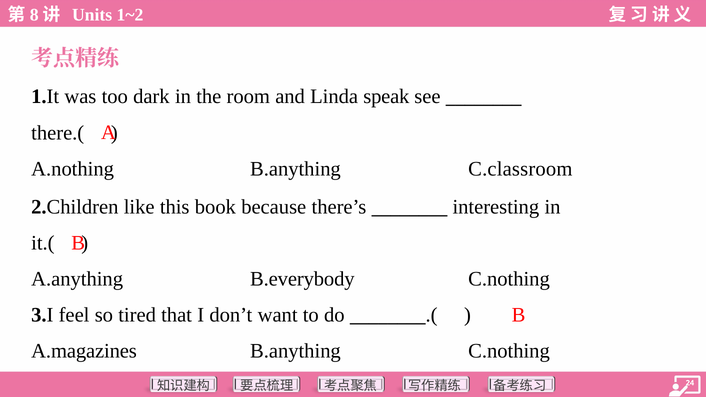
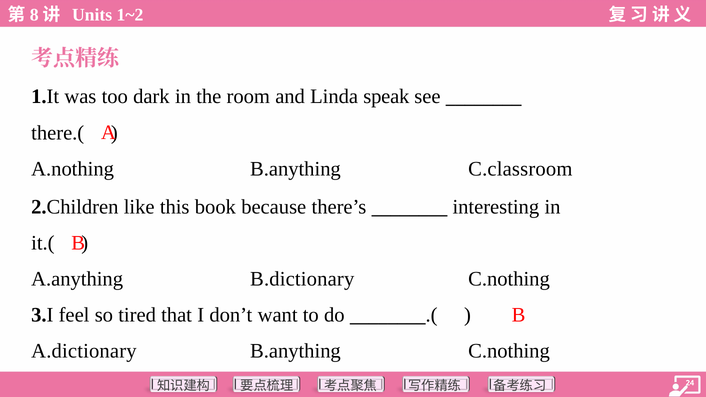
B.everybody: B.everybody -> B.dictionary (302, 279)
A.magazines: A.magazines -> A.dictionary (84, 351)
